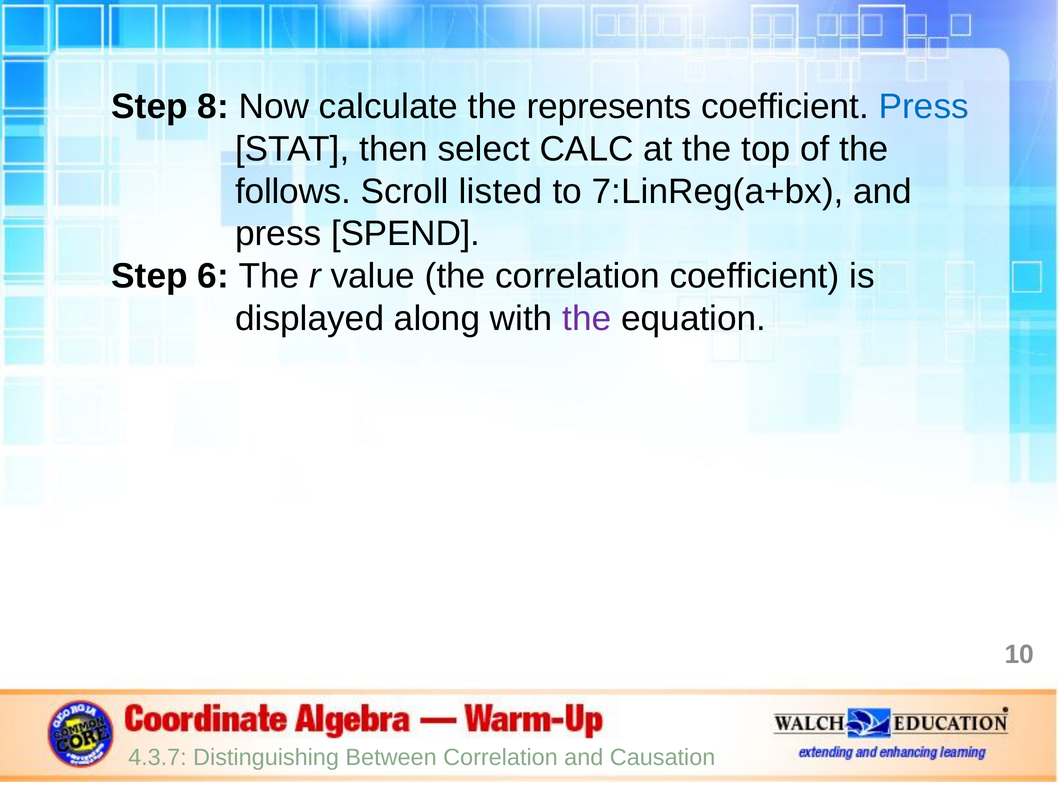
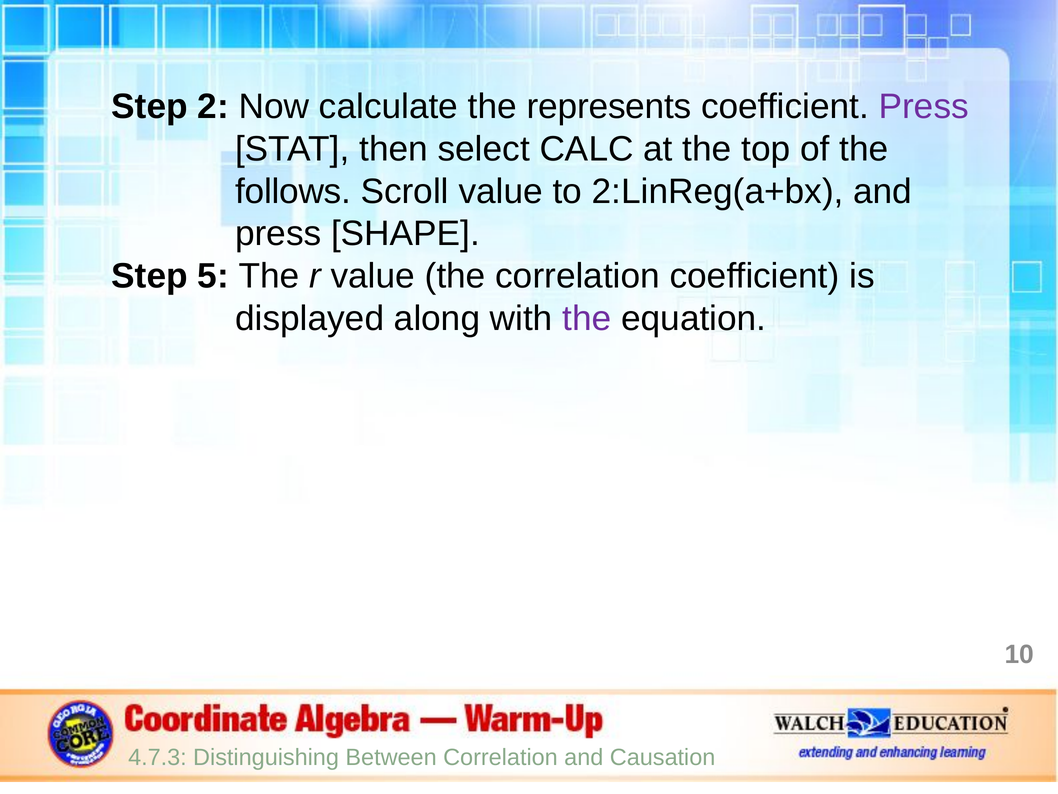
8: 8 -> 2 (213, 107)
Press colour: blue -> purple (924, 107)
Scroll listed: listed -> value (501, 191)
7:LinReg(a+bx: 7:LinReg(a+bx -> 2:LinReg(a+bx (718, 191)
SPEND: SPEND -> SHAPE (406, 234)
6: 6 -> 5 (213, 276)
4.3.7: 4.3.7 -> 4.7.3 (157, 757)
